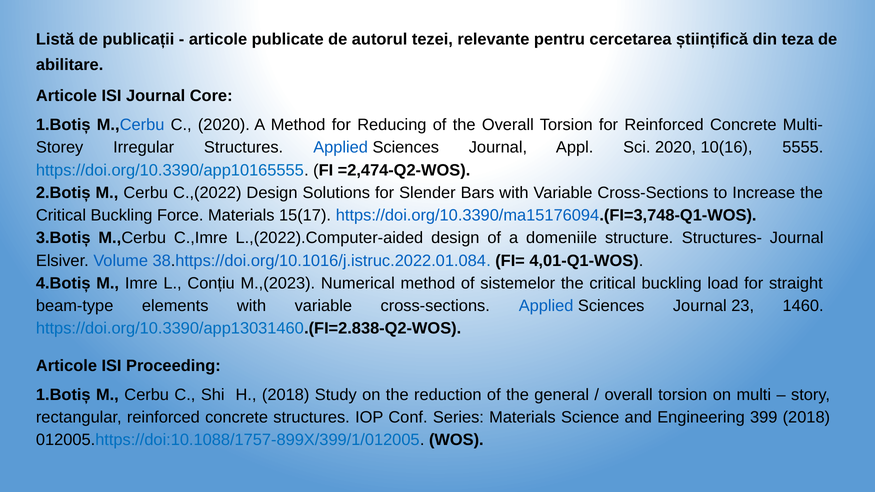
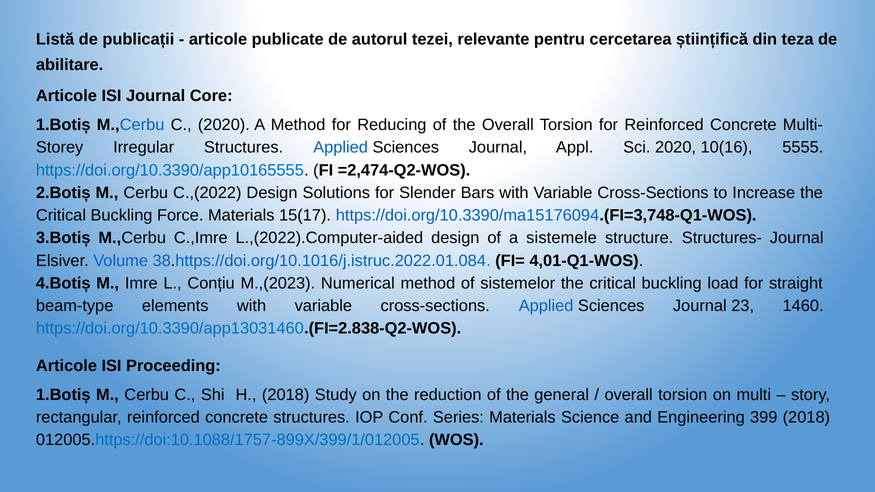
domeniile: domeniile -> sistemele (561, 238)
